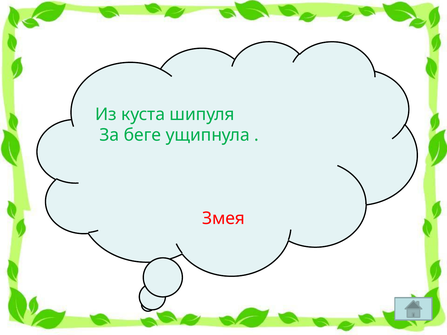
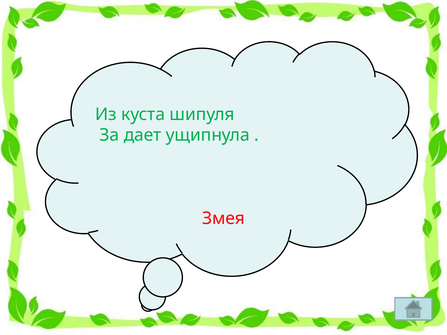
беге: беге -> дает (143, 135)
